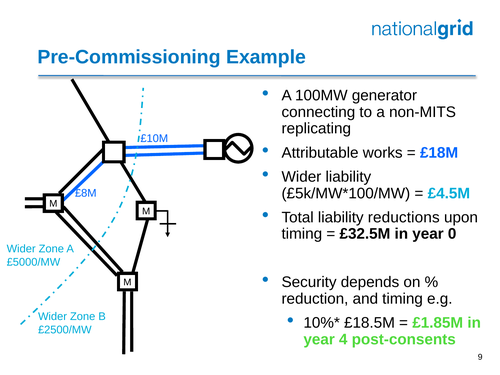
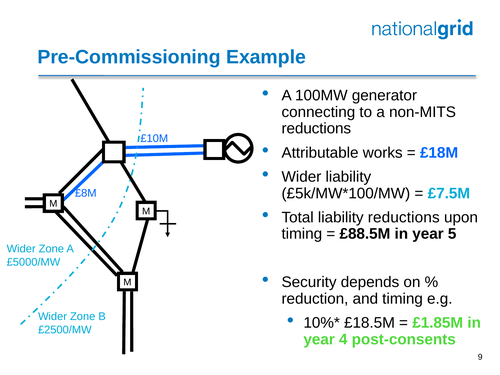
replicating: replicating -> reductions (316, 129)
£4.5M: £4.5M -> £7.5M (449, 193)
£32.5M: £32.5M -> £88.5M (365, 234)
0: 0 -> 5 (452, 234)
